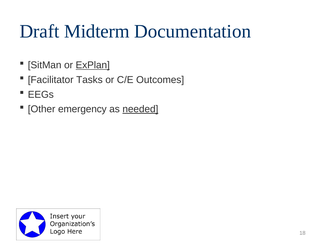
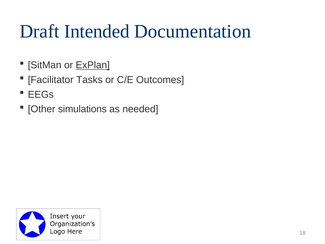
Midterm: Midterm -> Intended (97, 31)
emergency: emergency -> simulations (82, 109)
needed underline: present -> none (140, 109)
